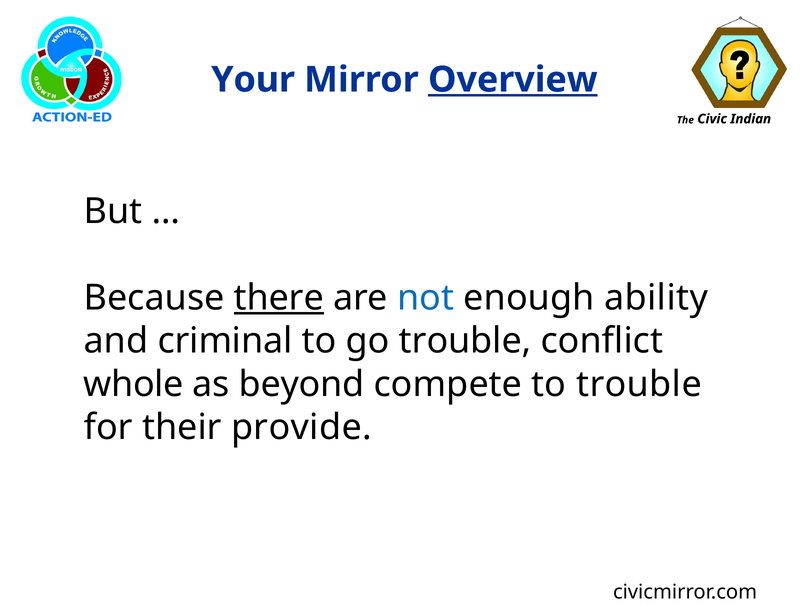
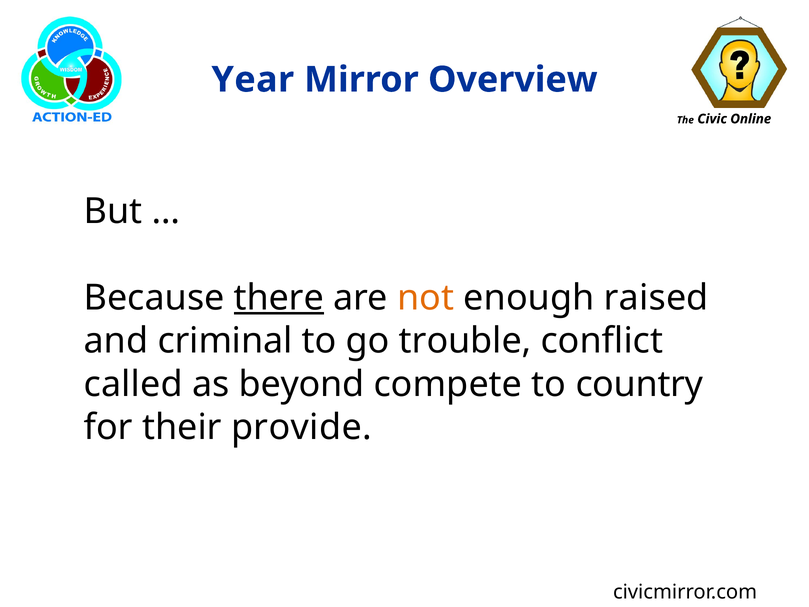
Your: Your -> Year (253, 80)
Overview underline: present -> none (513, 80)
Indian: Indian -> Online (751, 119)
not colour: blue -> orange (426, 298)
ability: ability -> raised (656, 298)
whole: whole -> called (133, 384)
to trouble: trouble -> country (639, 384)
